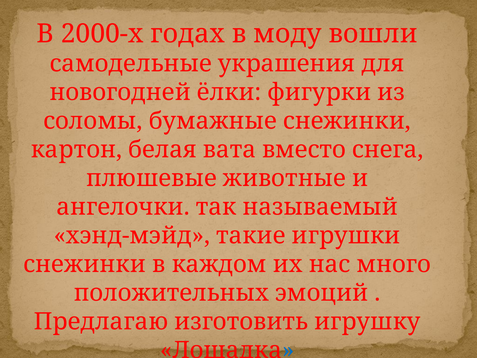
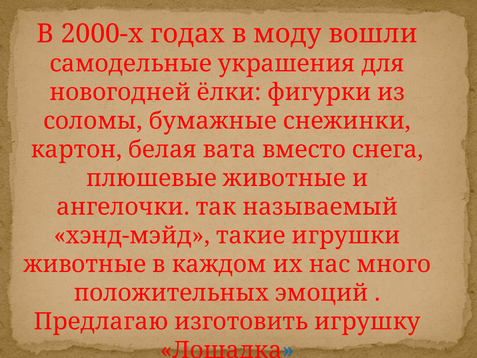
снежинки: снежинки -> животные (85, 264)
